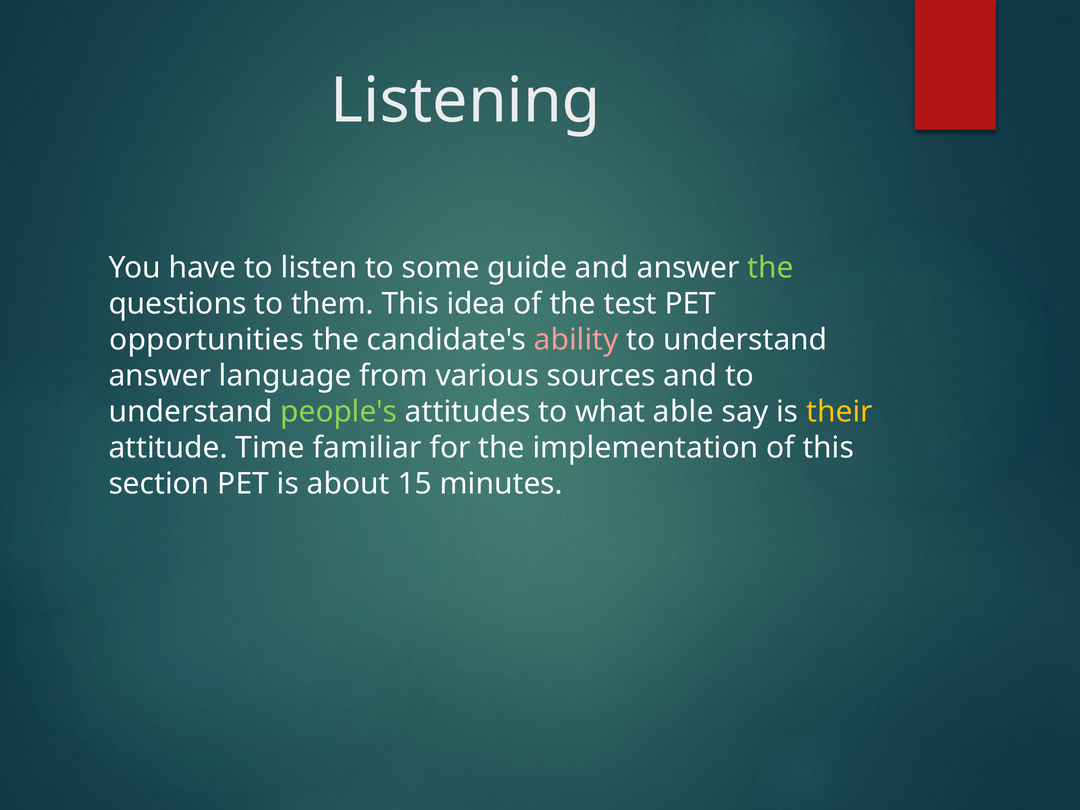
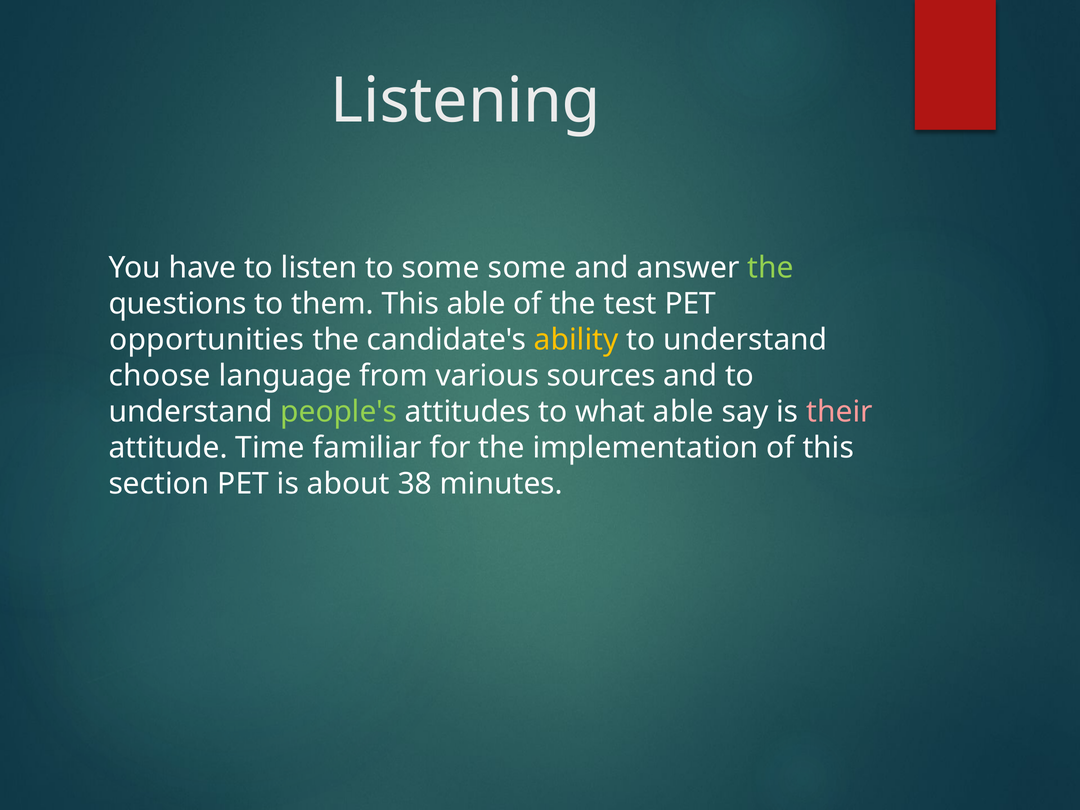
some guide: guide -> some (527, 268)
This idea: idea -> able (476, 304)
ability colour: pink -> yellow (576, 340)
answer: answer -> choose (160, 376)
their colour: yellow -> pink (840, 412)
15: 15 -> 38 (415, 484)
